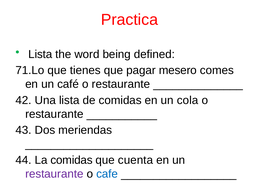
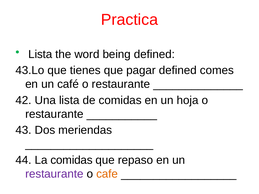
71.Lo: 71.Lo -> 43.Lo (30, 70)
pagar mesero: mesero -> defined (178, 70)
cola: cola -> hoja (188, 100)
cuenta: cuenta -> repaso (136, 160)
cafe colour: blue -> orange (107, 174)
